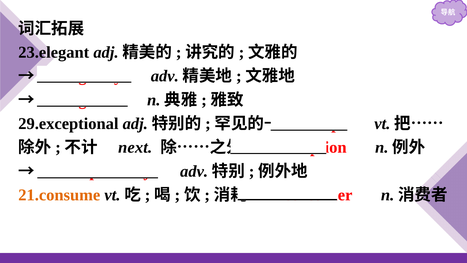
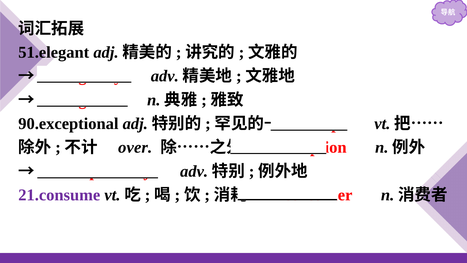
23.elegant: 23.elegant -> 51.elegant (54, 52)
29.exceptional: 29.exceptional -> 90.exceptional (68, 124)
next: next -> over (135, 147)
21.consume colour: orange -> purple (59, 195)
